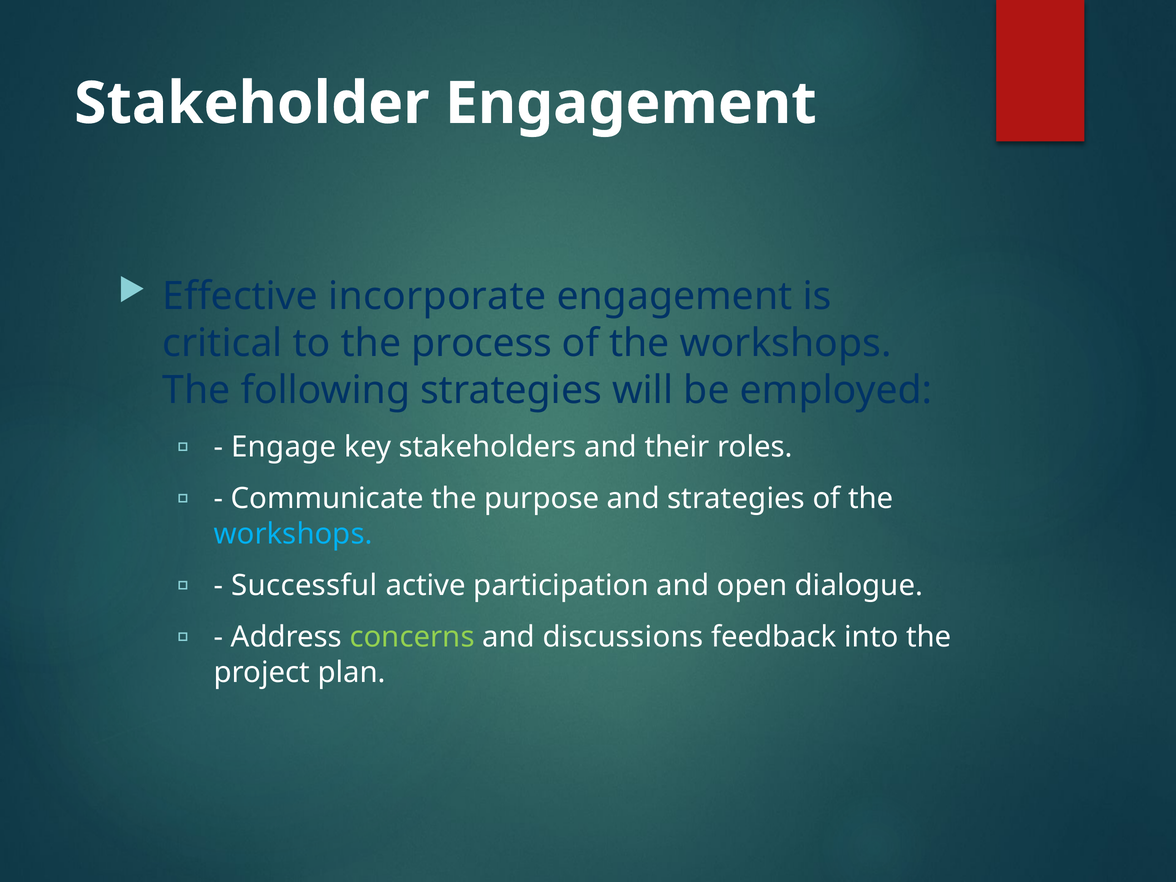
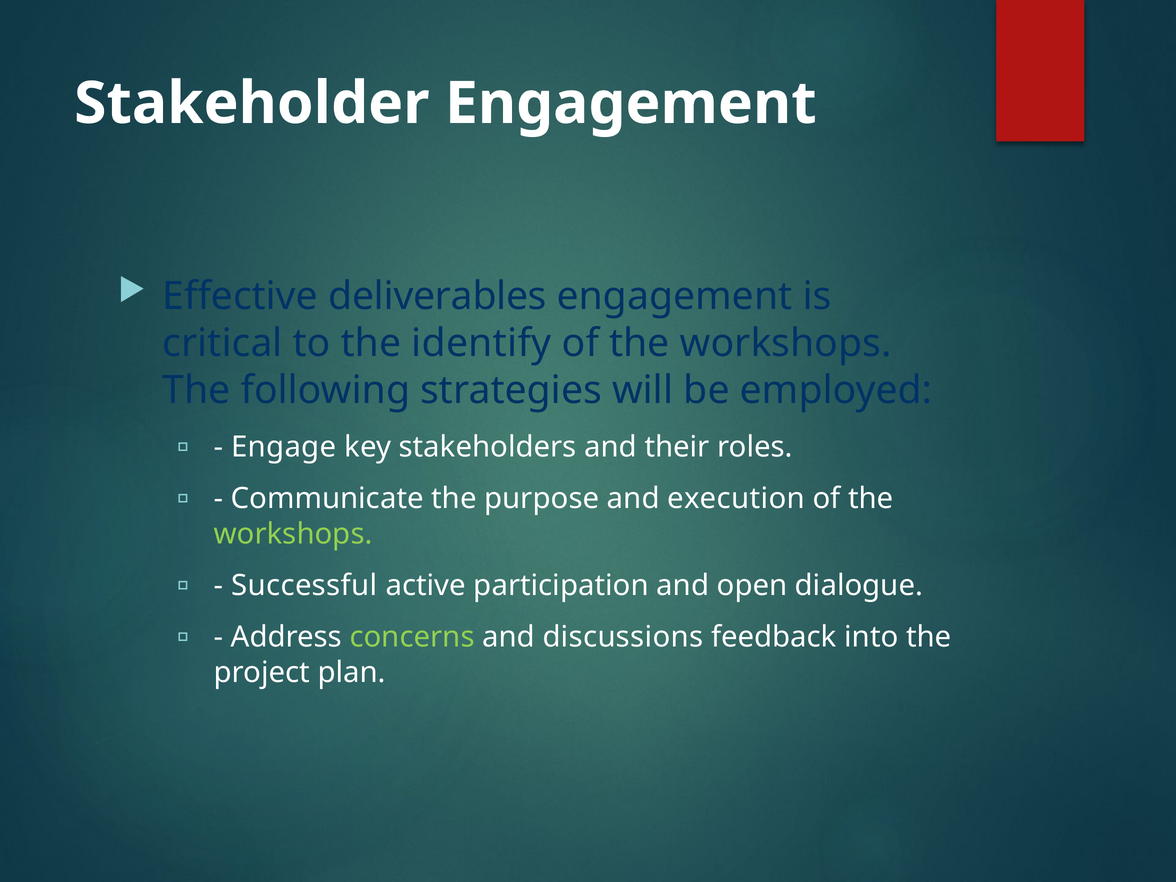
incorporate: incorporate -> deliverables (438, 296)
process: process -> identify (481, 343)
and strategies: strategies -> execution (736, 499)
workshops colour: light blue -> light green (293, 534)
